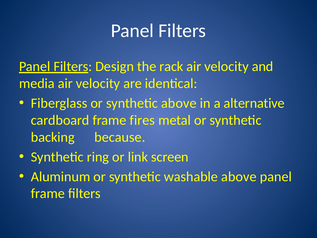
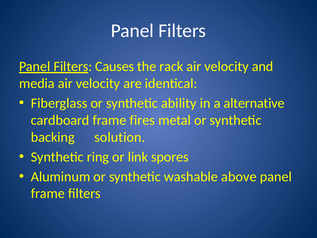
Design: Design -> Causes (115, 67)
synthetic above: above -> ability (179, 103)
because: because -> solution (120, 137)
screen: screen -> spores (170, 157)
